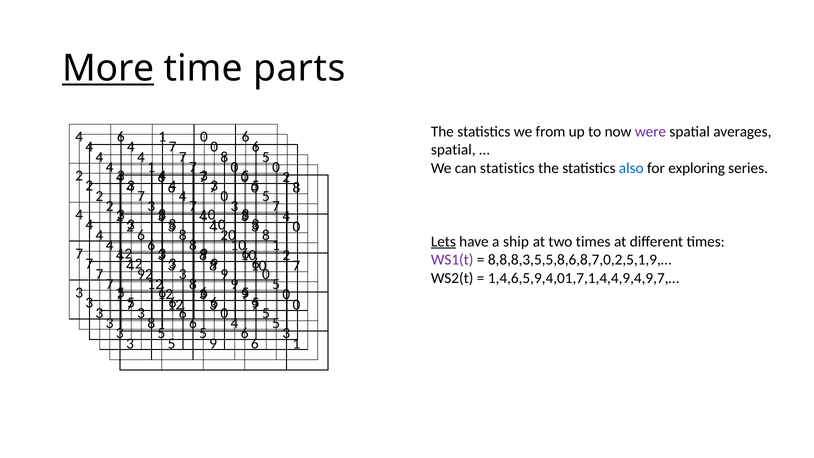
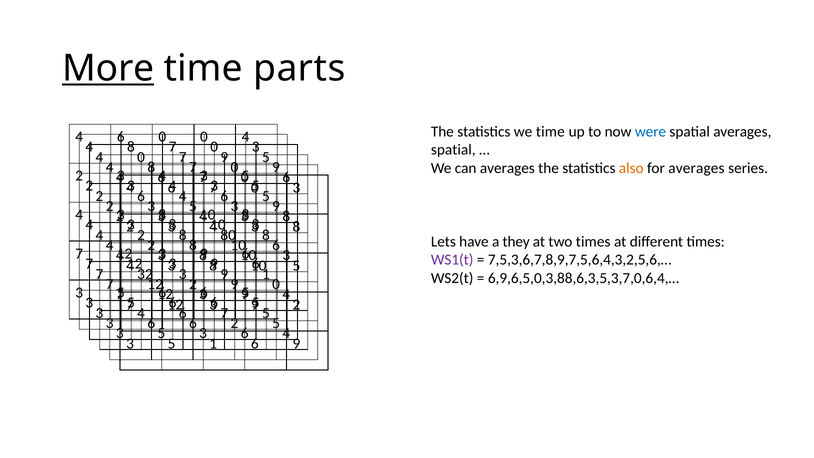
we from: from -> time (550, 132)
were colour: purple -> blue (650, 132)
4 6 1: 1 -> 0 (162, 137)
6: 6 -> 4 (246, 137)
4: 4 -> 8 (131, 147)
6: 6 -> 3 (256, 147)
4: 4 -> 0 (141, 157)
7 8: 8 -> 9 (224, 157)
1: 1 -> 8 (151, 167)
0 0: 0 -> 9 (276, 167)
can statistics: statistics -> averages (507, 168)
also colour: blue -> orange (631, 168)
for exploring: exploring -> averages (696, 168)
2: 2 -> 6 (286, 177)
8: 8 -> 3 (296, 188)
7: 7 -> 6 (141, 196)
0: 0 -> 6 (224, 196)
7: 7 -> 5 (193, 206)
7: 7 -> 9 (276, 206)
4: 4 -> 8 (286, 216)
0: 0 -> 8 (296, 227)
6: 6 -> 2 (141, 235)
20: 20 -> 80 (228, 235)
Lets underline: present -> none (443, 241)
ship: ship -> they (516, 241)
6: 6 -> 2 (151, 245)
10 1: 1 -> 6 (276, 245)
2: 2 -> 3 (286, 255)
8,8,8,3,5,5,8,6,8,7,0,2,5,1,9,…: 8,8,8,3,5,5,8,6,8,7,0,2,5,1,9,… -> 7,5,3,6,7,8,9,7,5,6,4,3,2,5,6,… (580, 260)
7: 7 -> 5 (296, 266)
92: 92 -> 32 (145, 274)
0: 0 -> 1 (266, 274)
1,4,6,5,9,4,01,7,1,4,4,9,4,9,7,…: 1,4,6,5,9,4,01,7,1,4,4,9,4,9,7,… -> 6,9,6,5,0,3,88,6,3,5,3,7,0,6,4,… (583, 278)
12 8: 8 -> 2 (193, 284)
9 5: 5 -> 0 (276, 284)
0: 0 -> 4 (286, 294)
0: 0 -> 2 (296, 304)
3: 3 -> 4 (141, 313)
0: 0 -> 7 (224, 313)
8: 8 -> 6 (151, 323)
4: 4 -> 2 (234, 323)
5: 5 -> 3 (203, 333)
3: 3 -> 4 (286, 333)
5 9: 9 -> 1 (213, 343)
1: 1 -> 9 (296, 343)
